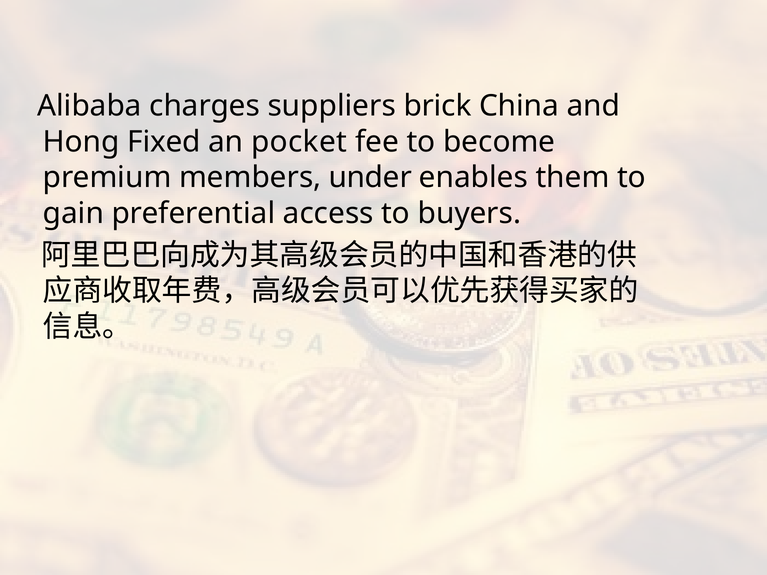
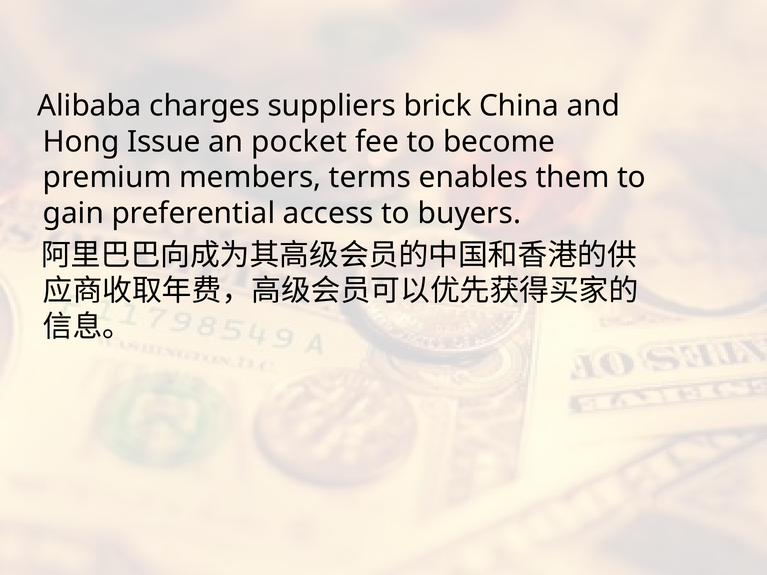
Fixed: Fixed -> Issue (164, 142)
under: under -> terms (370, 178)
